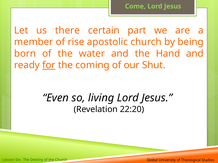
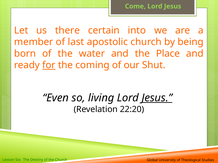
part: part -> into (137, 30)
rise: rise -> last (76, 42)
Hand: Hand -> Place (168, 54)
Jesus underline: none -> present (157, 98)
